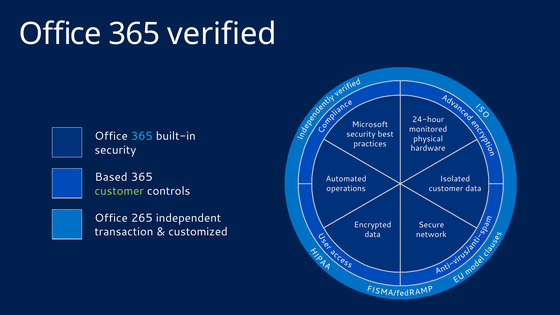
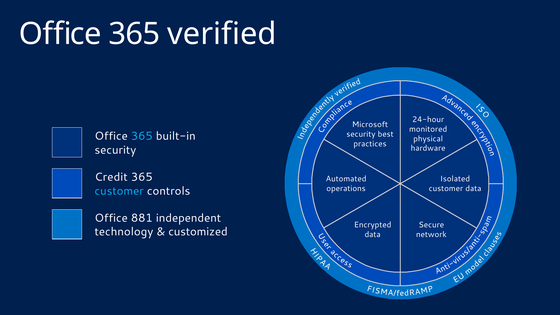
Based: Based -> Credit (111, 177)
customer colour: light green -> light blue (119, 191)
265: 265 -> 881 (142, 218)
transaction: transaction -> technology (124, 232)
